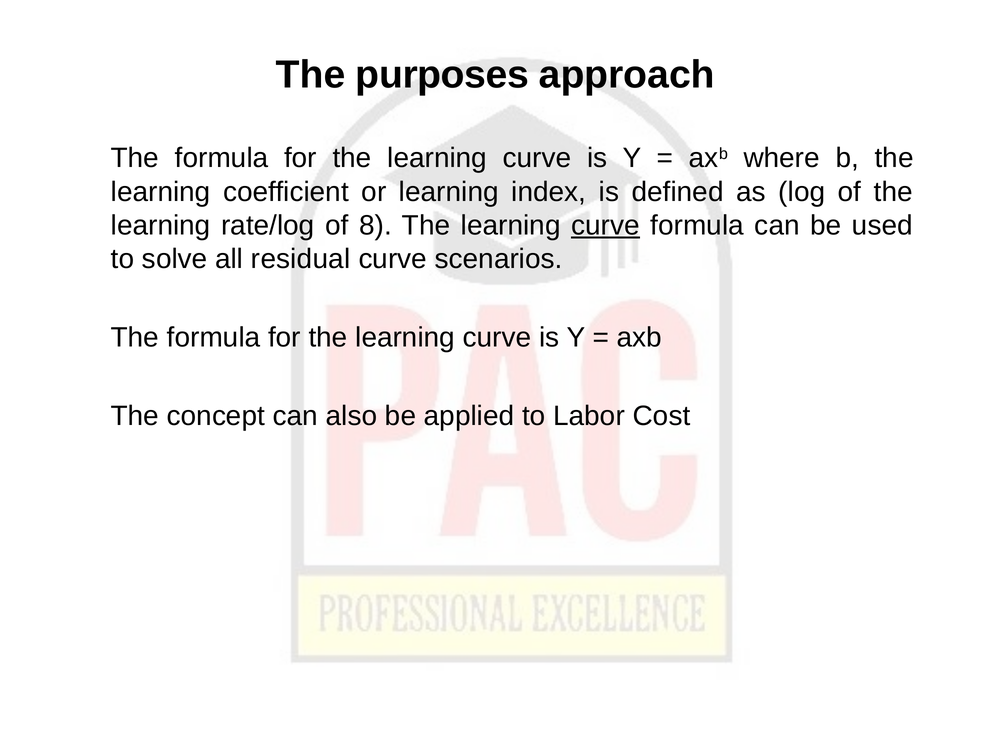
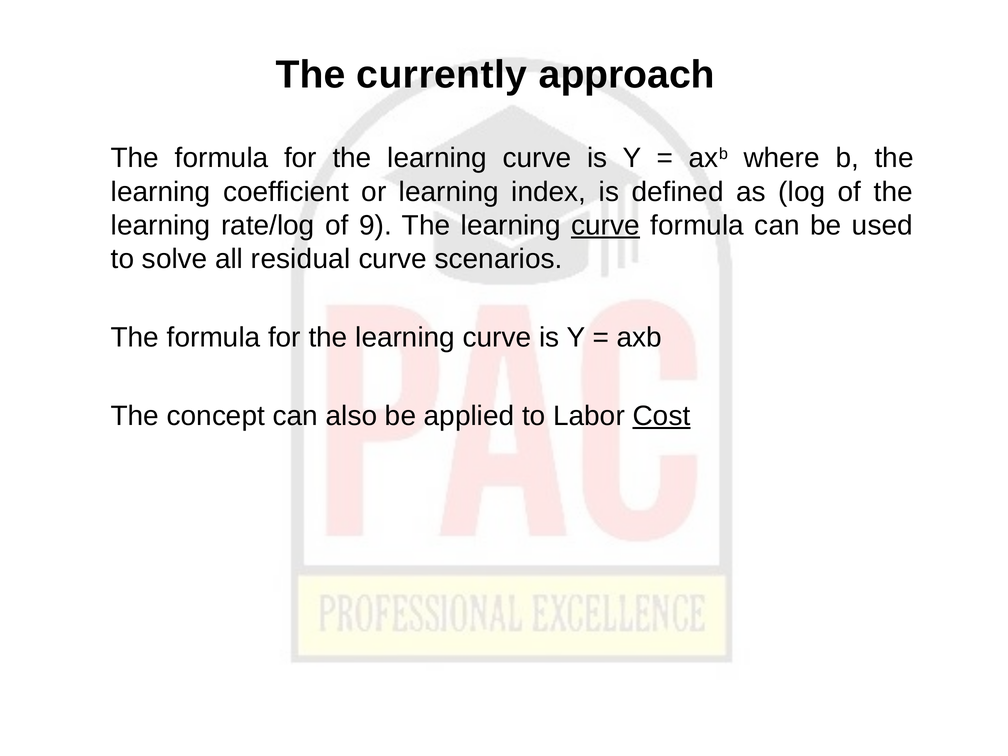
purposes: purposes -> currently (442, 75)
8: 8 -> 9 (376, 225)
Cost underline: none -> present (662, 416)
